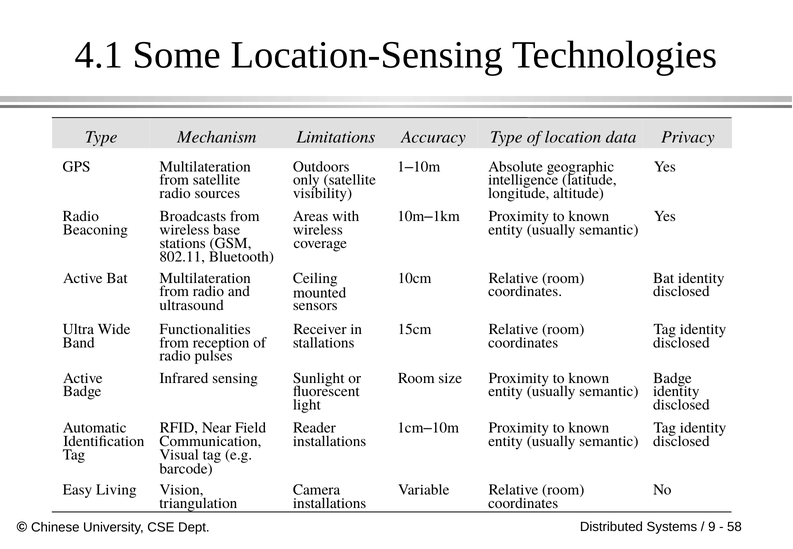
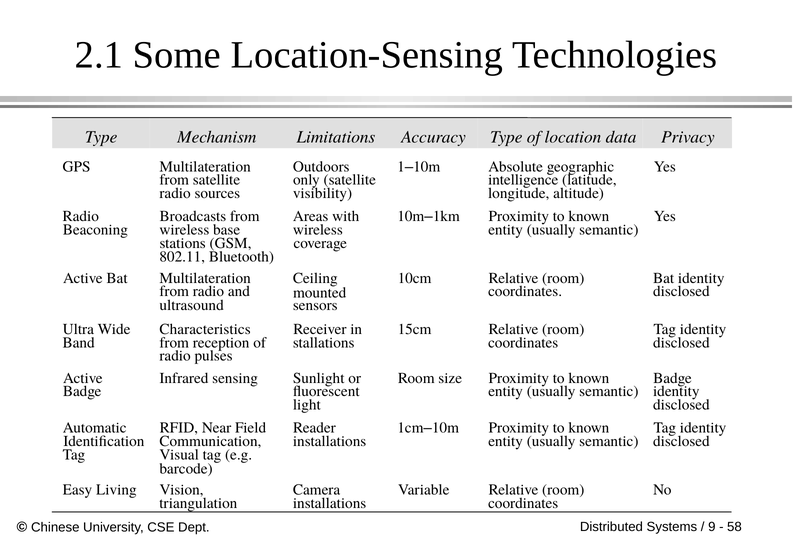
4.1: 4.1 -> 2.1 (99, 55)
Functionalities: Functionalities -> Characteristics (205, 329)
